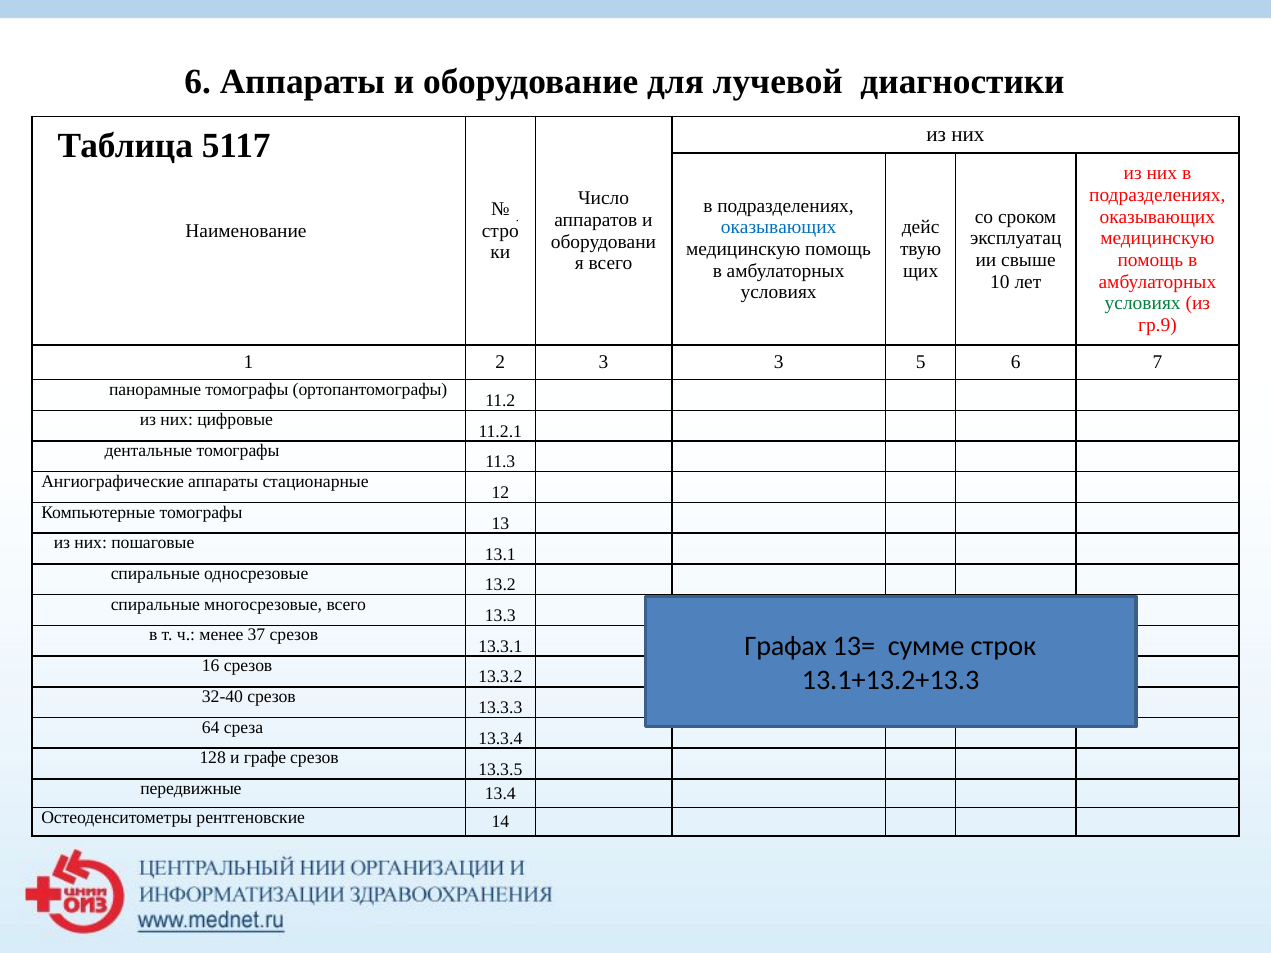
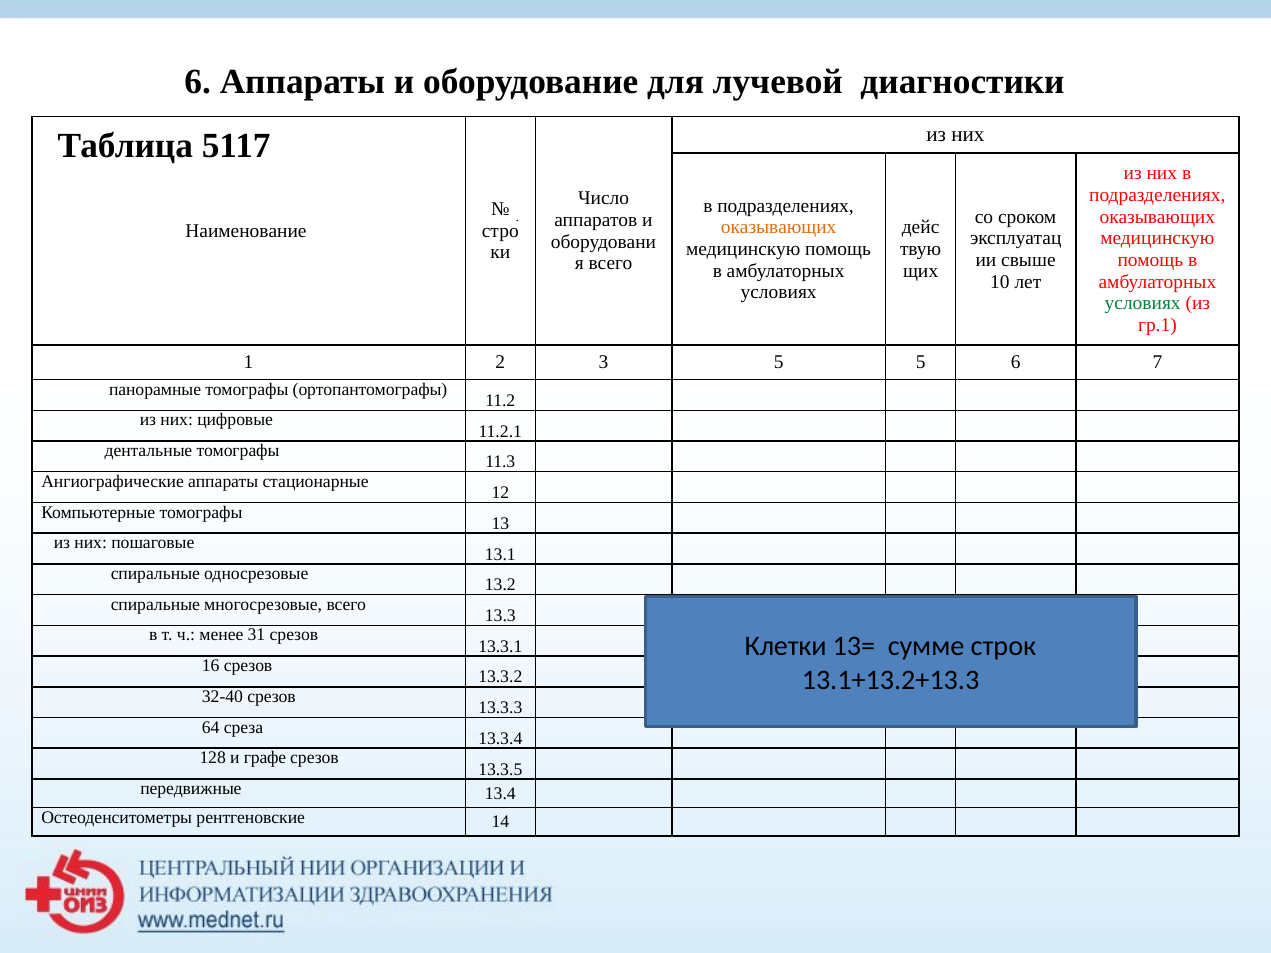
оказывающих colour: blue -> orange (779, 228)
гр.9: гр.9 -> гр.1 (1157, 325)
3 3: 3 -> 5 (779, 362)
37: 37 -> 31 (256, 635)
Графах: Графах -> Клетки (786, 647)
